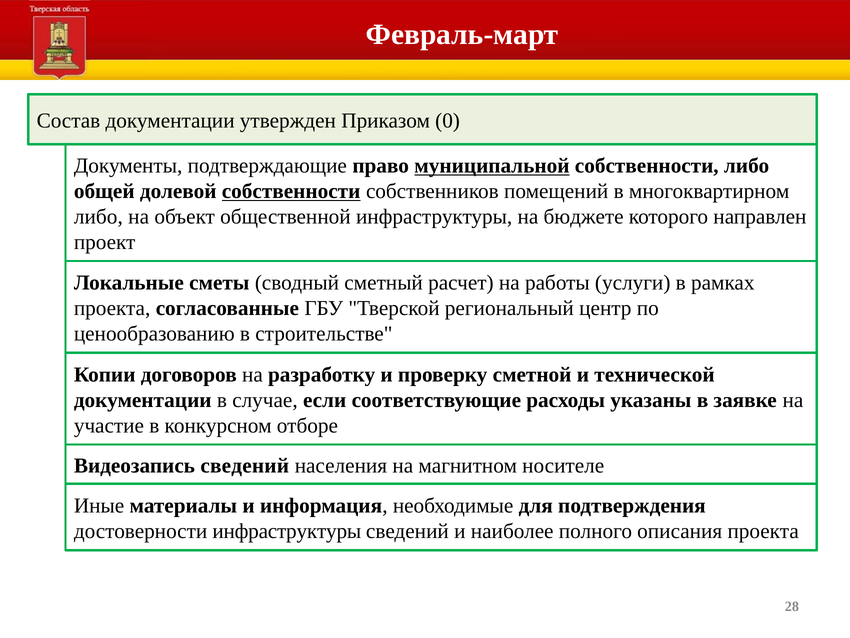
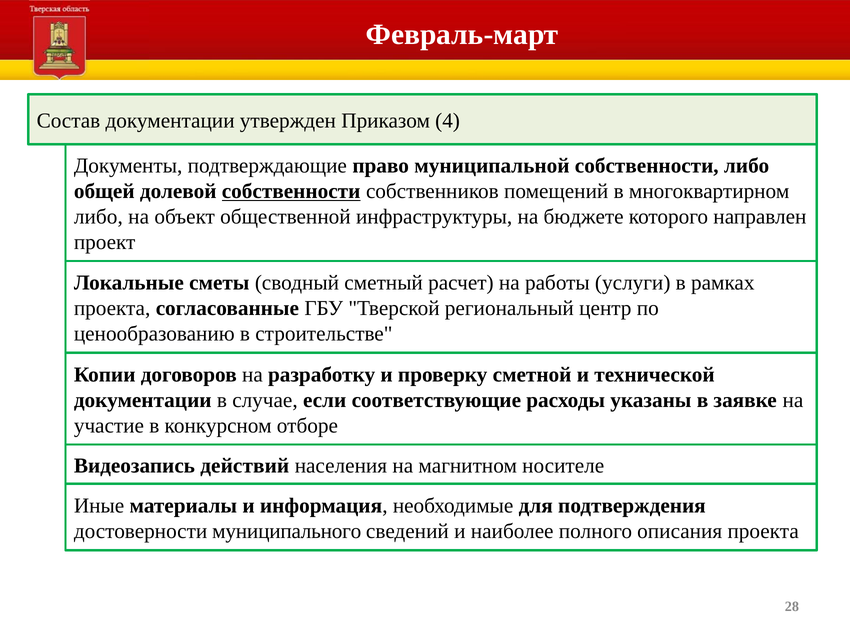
0: 0 -> 4 (448, 121)
муниципальной underline: present -> none (492, 166)
Видеозапись сведений: сведений -> действий (245, 465)
достоверности инфраструктуры: инфраструктуры -> муниципального (287, 531)
